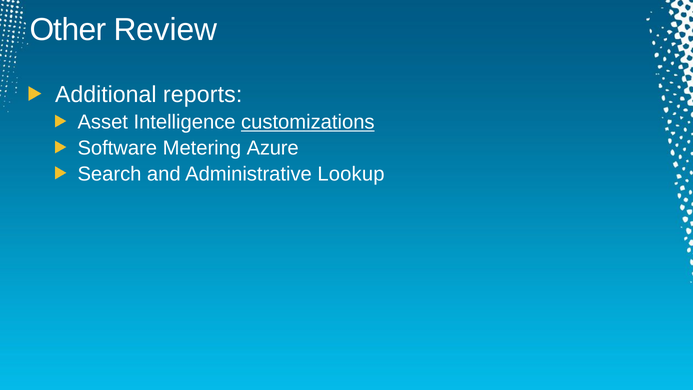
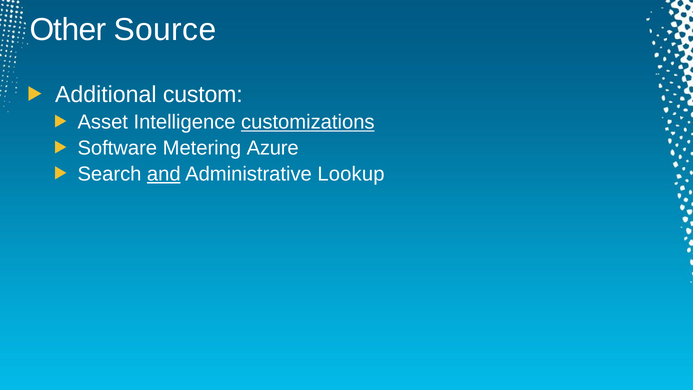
Review: Review -> Source (165, 30)
reports: reports -> custom (203, 95)
and underline: none -> present (164, 174)
